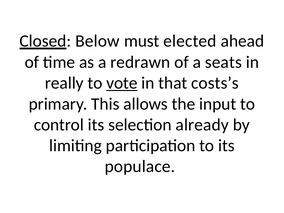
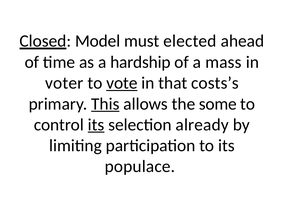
Below: Below -> Model (98, 41)
redrawn: redrawn -> hardship (140, 62)
seats: seats -> mass (223, 62)
really: really -> voter (64, 83)
This underline: none -> present (105, 104)
input: input -> some (218, 104)
its underline: none -> present (96, 125)
